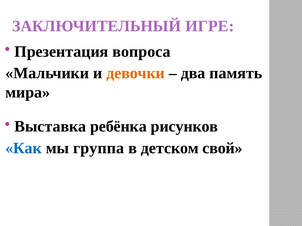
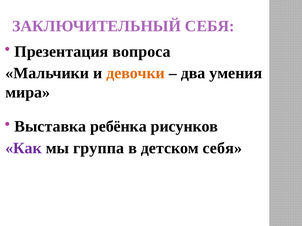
ЗАКЛЮЧИТЕЛЬНЫЙ ИГРЕ: ИГРЕ -> СЕБЯ (210, 26)
память: память -> умения (236, 73)
Как colour: blue -> purple (24, 148)
детском свой: свой -> себя (222, 148)
